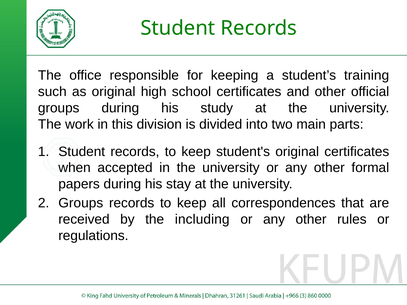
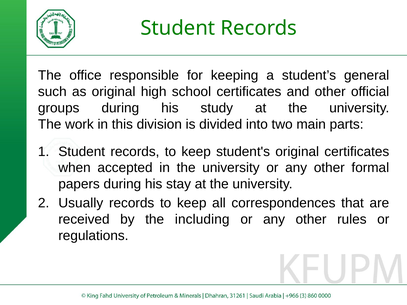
training: training -> general (367, 76)
Groups: Groups -> Usually (81, 203)
